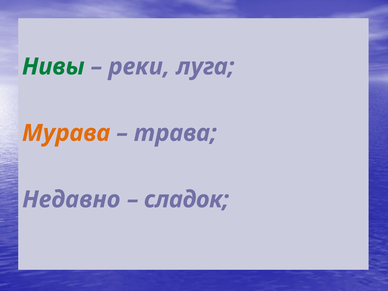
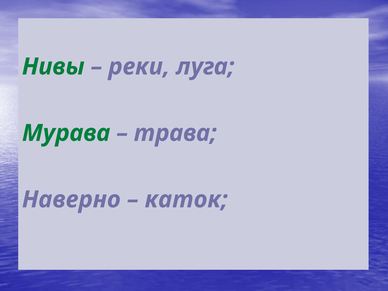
Мурава colour: orange -> green (66, 133)
Недавно: Недавно -> Наверно (71, 200)
сладок: сладок -> каток (186, 200)
